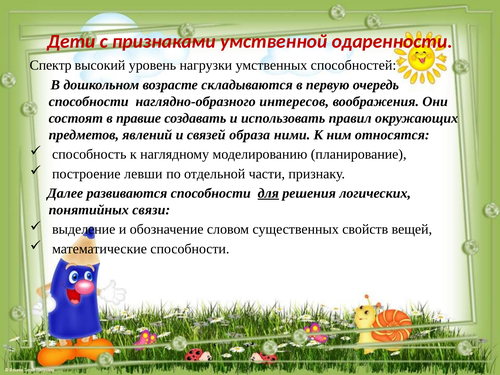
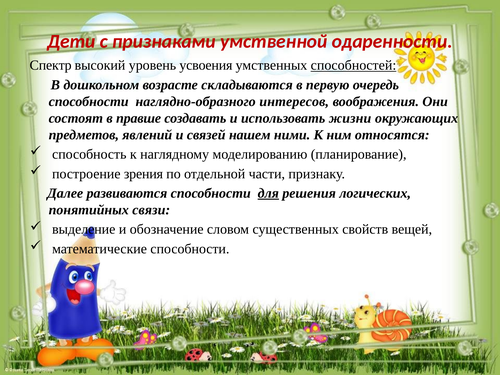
нагрузки: нагрузки -> усвоения (206, 65)
способностей underline: none -> present (354, 65)
правил: правил -> жизни (350, 118)
образа: образа -> нашем (250, 135)
левши: левши -> зрения (143, 174)
